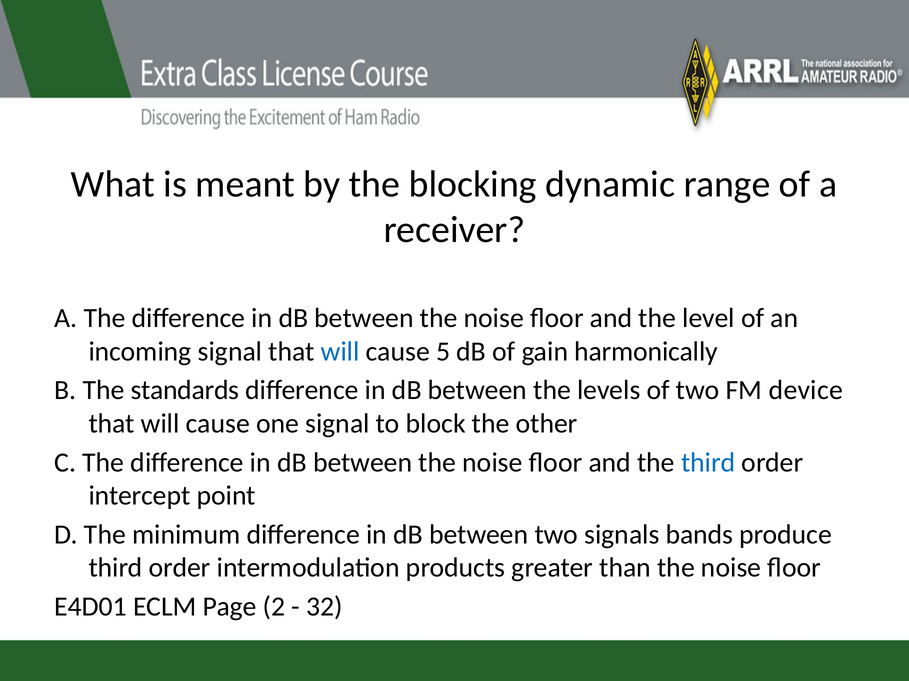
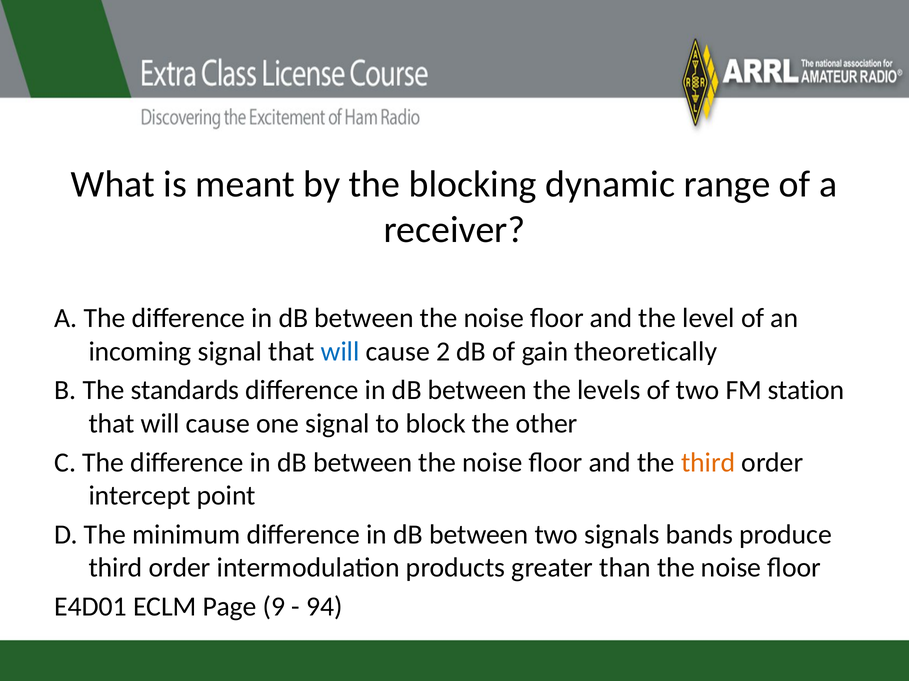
5: 5 -> 2 (443, 352)
harmonically: harmonically -> theoretically (646, 352)
device: device -> station (806, 391)
third colour: blue -> orange (708, 463)
2: 2 -> 9 (274, 607)
32: 32 -> 94 (324, 607)
